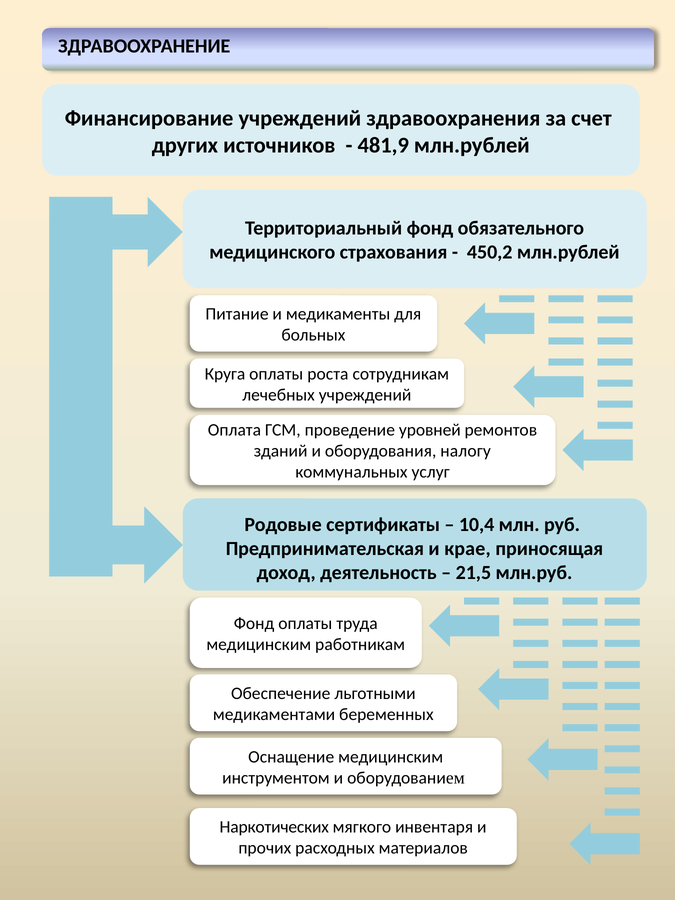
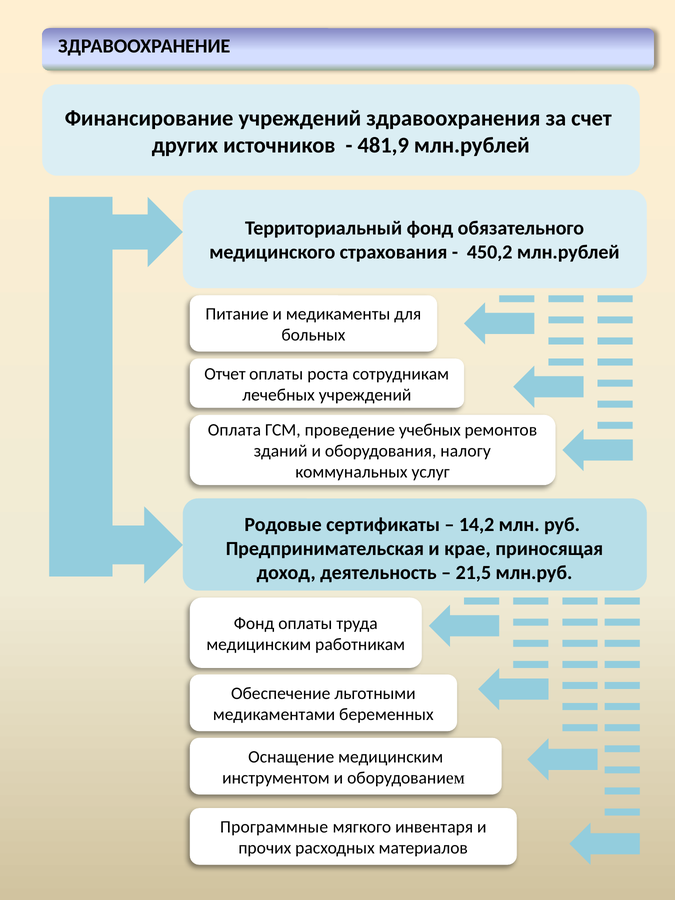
Круга: Круга -> Отчет (225, 374)
уровней: уровней -> учебных (430, 430)
10,4: 10,4 -> 14,2 (477, 525)
Наркотических: Наркотических -> Программные (274, 827)
